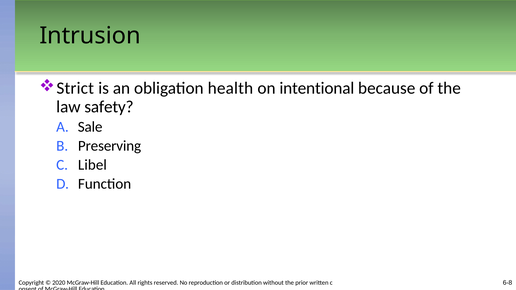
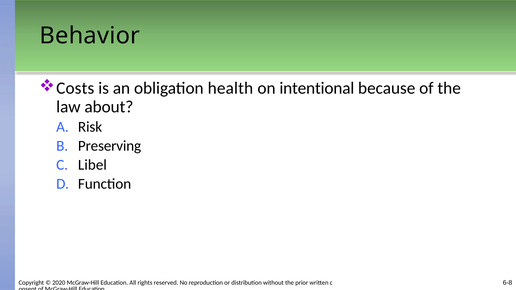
Intrusion: Intrusion -> Behavior (90, 36)
Strict: Strict -> Costs (75, 88)
safety: safety -> about (109, 107)
Sale: Sale -> Risk (90, 127)
